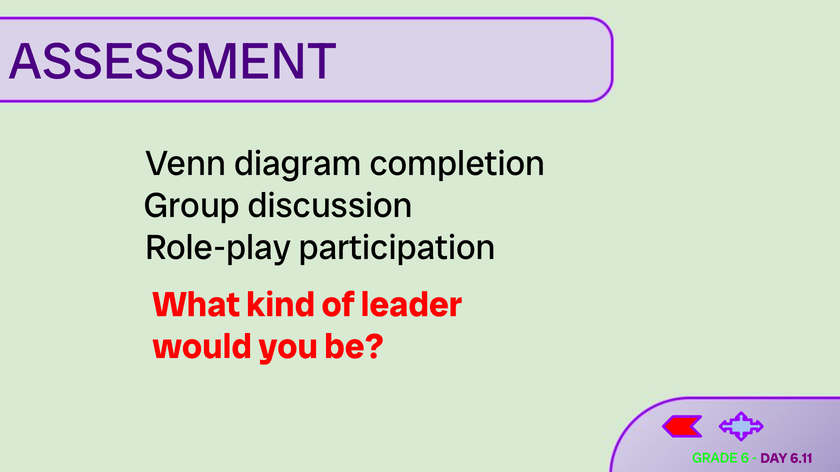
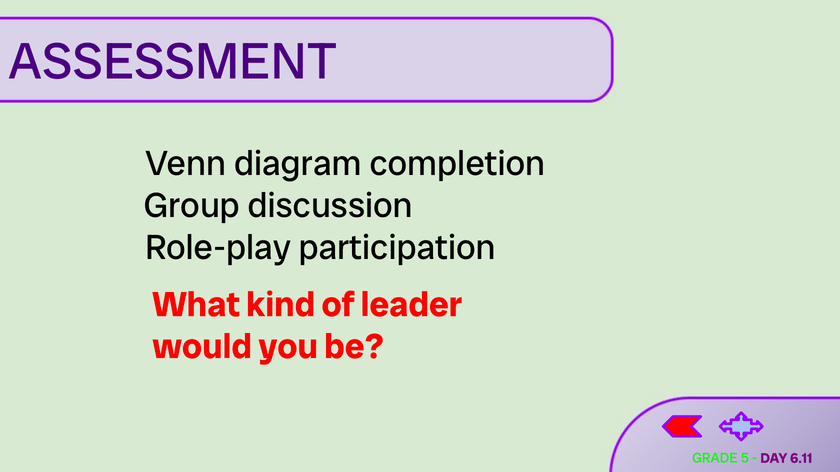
6: 6 -> 5 (745, 459)
